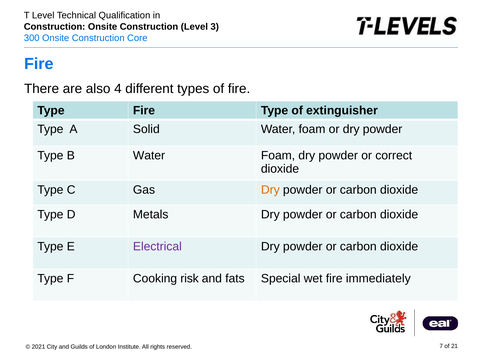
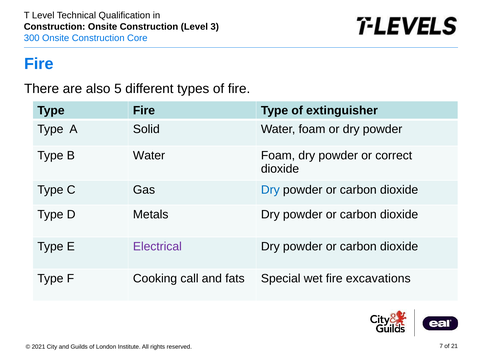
4: 4 -> 5 (118, 89)
Dry colour: orange -> blue (270, 189)
risk: risk -> call (190, 278)
immediately: immediately -> excavations (378, 278)
